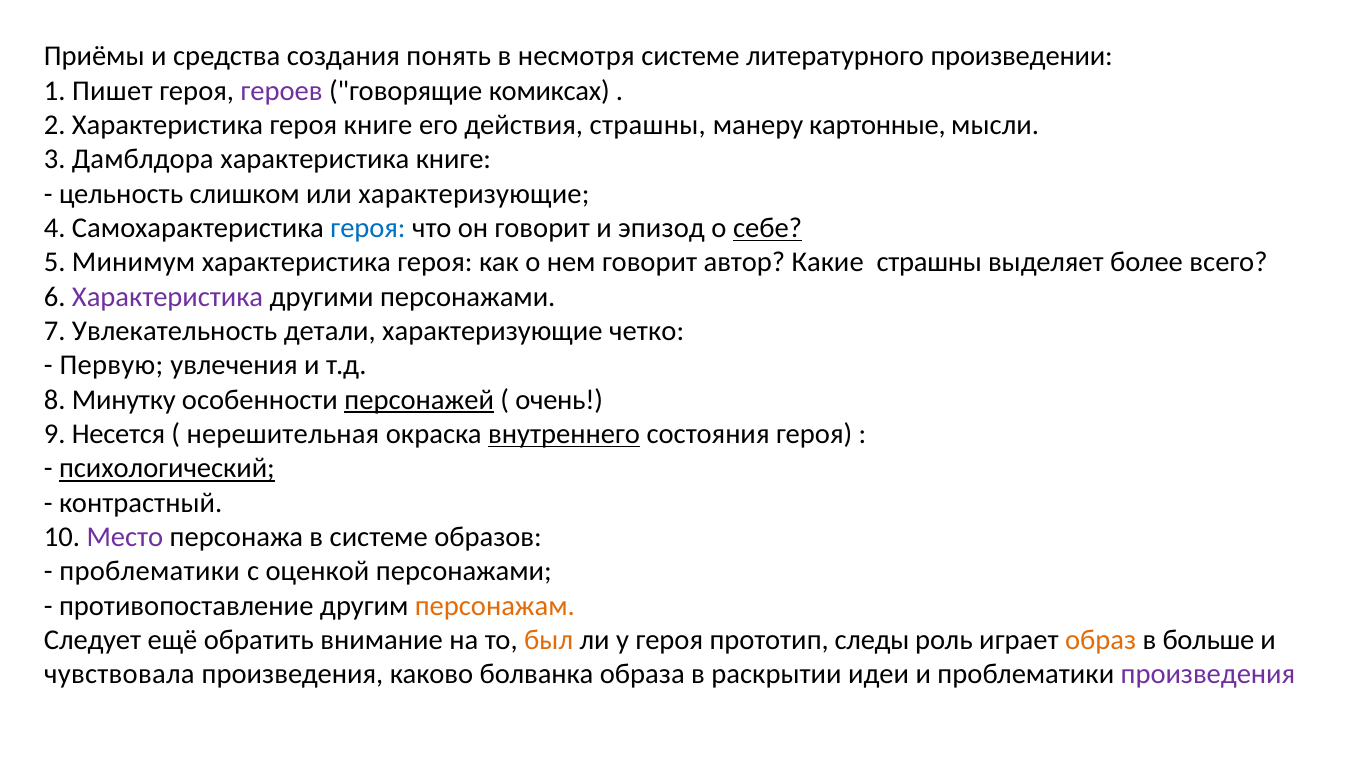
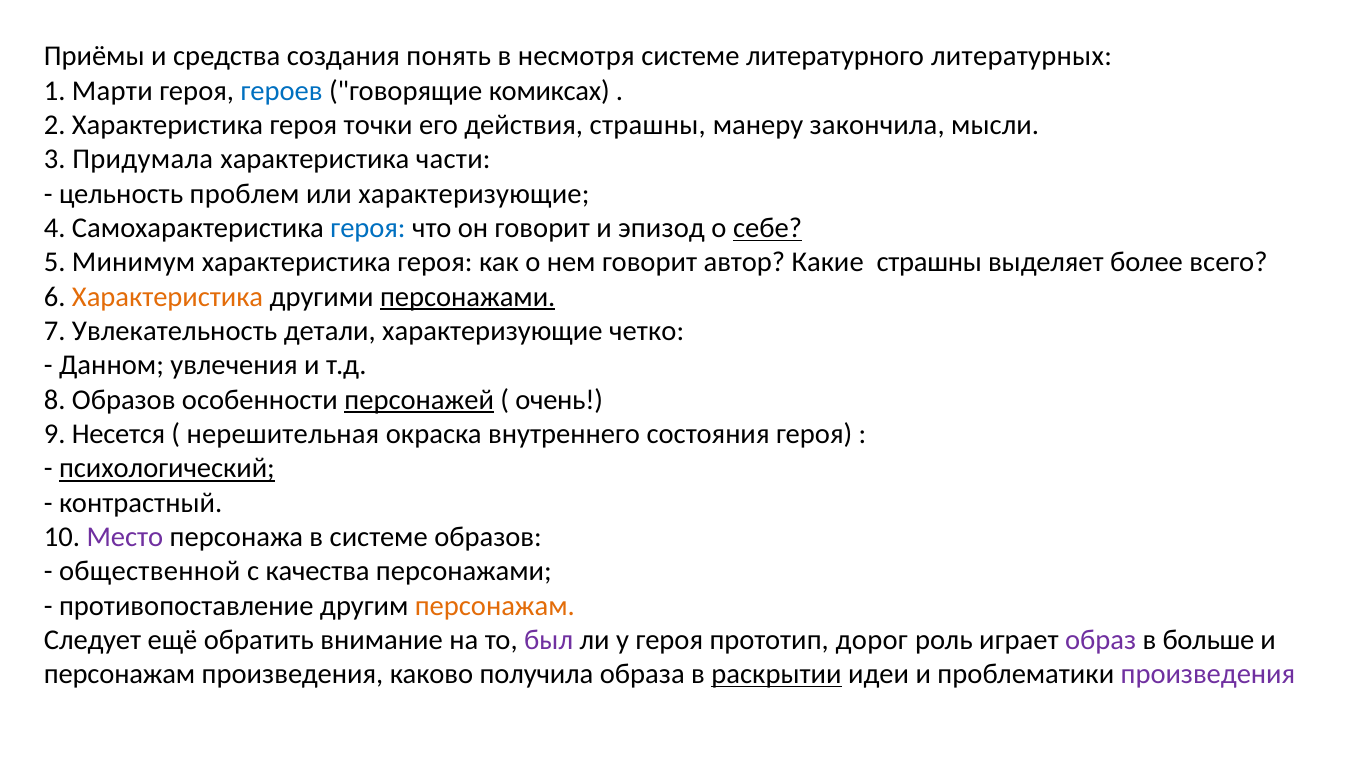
произведении: произведении -> литературных (1021, 56)
Пишет: Пишет -> Марти (112, 91)
героев colour: purple -> blue (282, 91)
героя книге: книге -> точки (378, 125)
картонные: картонные -> закончила (877, 125)
Дамблдора: Дамблдора -> Придумала (143, 159)
характеристика книге: книге -> части (453, 159)
слишком: слишком -> проблем (245, 194)
Характеристика colour: purple -> orange (168, 297)
персонажами underline: none -> present (468, 297)
Первую: Первую -> Данном (111, 365)
8 Минутку: Минутку -> Образов (124, 400)
внутреннего underline: present -> none (564, 434)
проблематики: проблематики -> общественной (150, 571)
оценкой: оценкой -> качества (318, 571)
был colour: orange -> purple (549, 640)
следы: следы -> дорог (872, 640)
образ colour: orange -> purple (1101, 640)
чувствовала: чувствовала -> персонажам (120, 674)
болванка: болванка -> получила (537, 674)
раскрытии underline: none -> present (777, 674)
